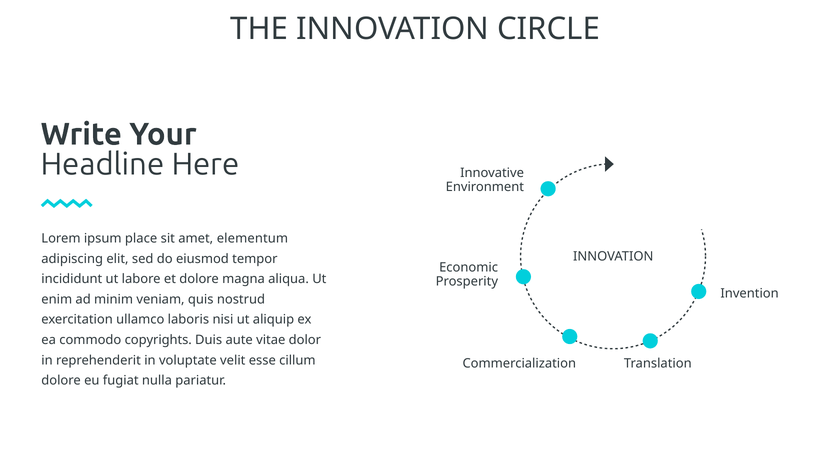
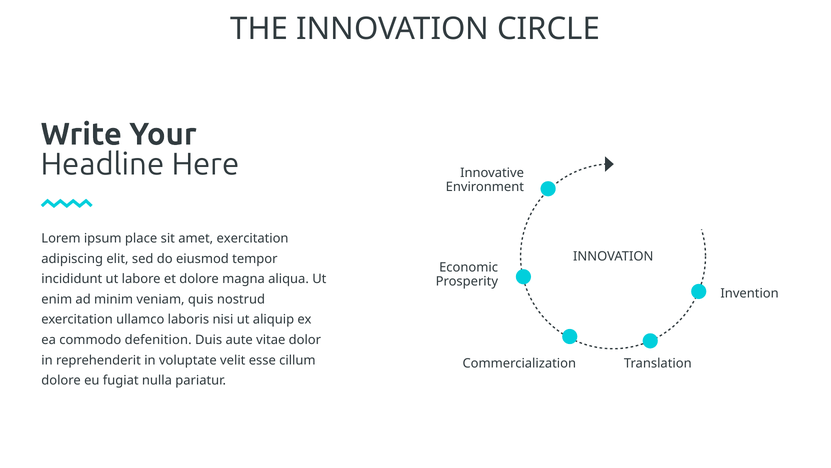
amet elementum: elementum -> exercitation (253, 238)
copyrights: copyrights -> defenition (158, 340)
